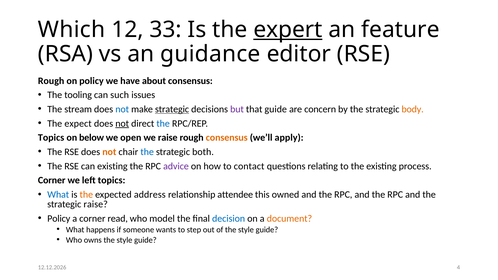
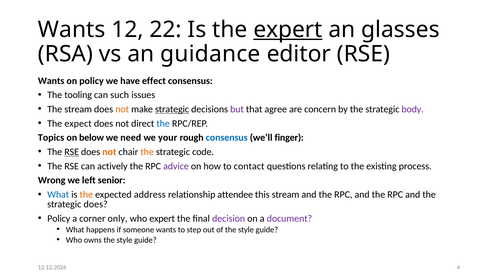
Which: Which -> Wants (72, 30)
33: 33 -> 22 (166, 30)
feature: feature -> glasses (400, 30)
Rough: Rough -> Wants (51, 81)
about: about -> effect (154, 81)
not colour: blue -> orange (122, 109)
that guide: guide -> agree (276, 109)
body colour: orange -> purple (413, 109)
not underline: present -> none (122, 124)
open: open -> need (131, 138)
we raise: raise -> your (168, 138)
consensus colour: orange -> blue (227, 138)
apply: apply -> finger (289, 138)
RSE underline: none -> present (72, 152)
the colour: blue -> orange (147, 152)
both: both -> code (203, 152)
can existing: existing -> actively (112, 166)
Corner: Corner -> Wrong (52, 180)
left topics: topics -> senior (112, 180)
this owned: owned -> stream (286, 195)
strategic raise: raise -> does (96, 204)
read: read -> only (118, 219)
who model: model -> expert (162, 219)
decision colour: blue -> purple (229, 219)
document colour: orange -> purple (289, 219)
